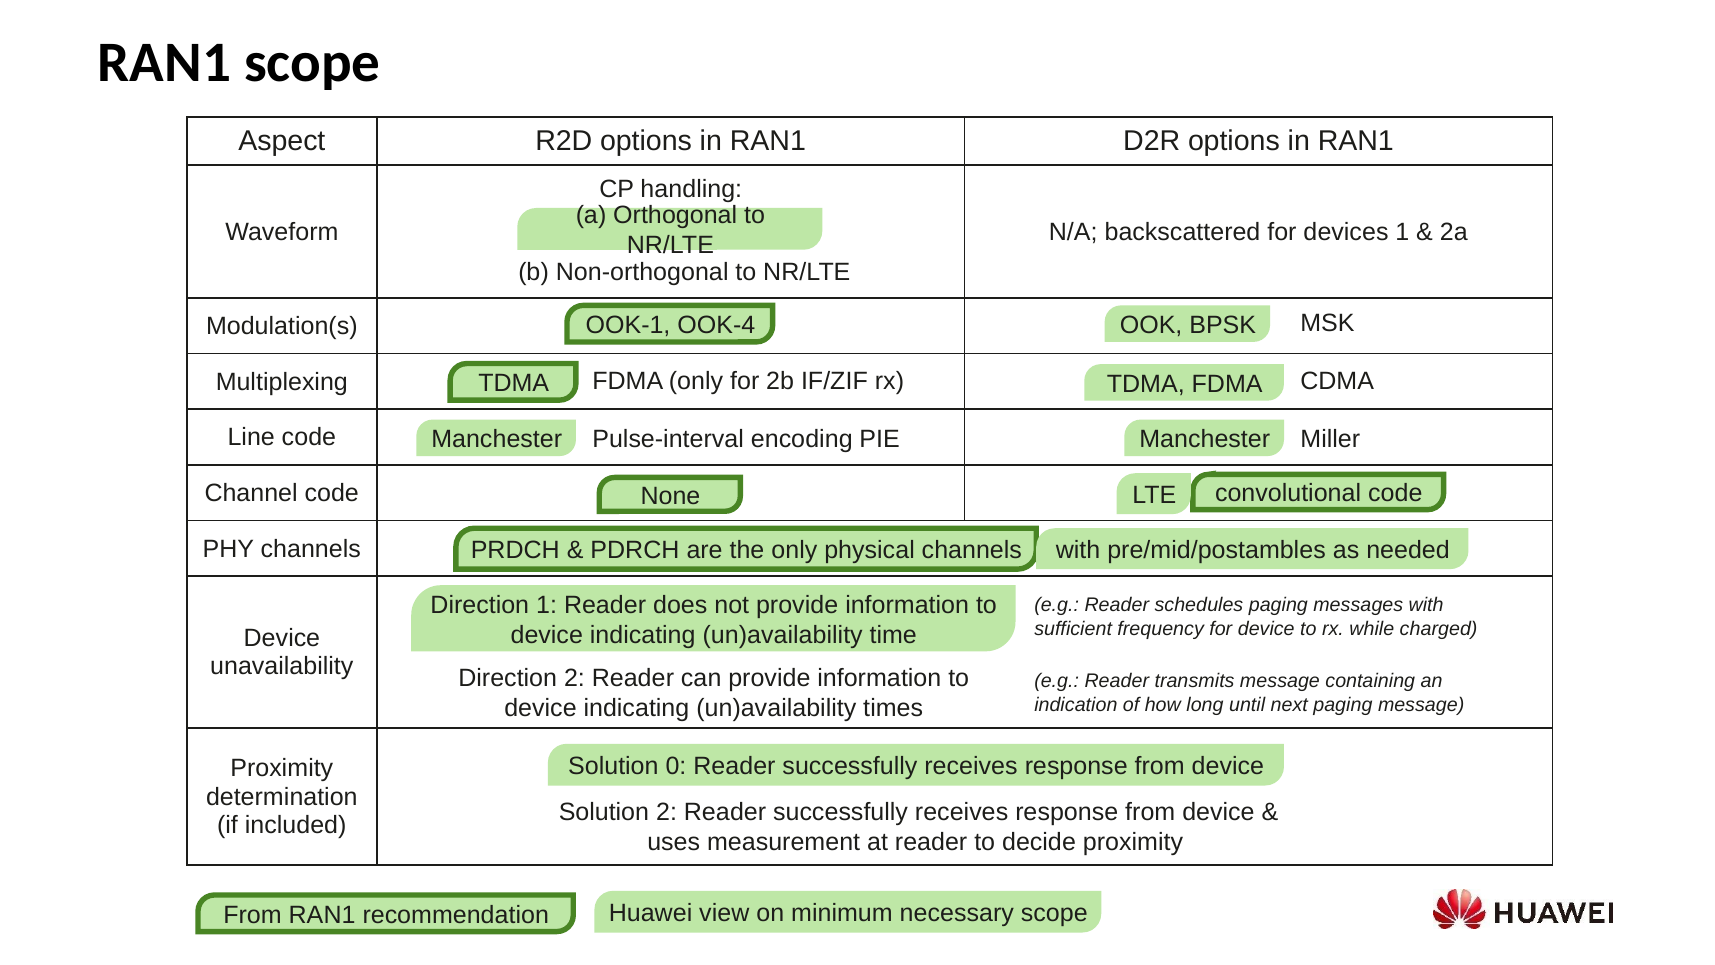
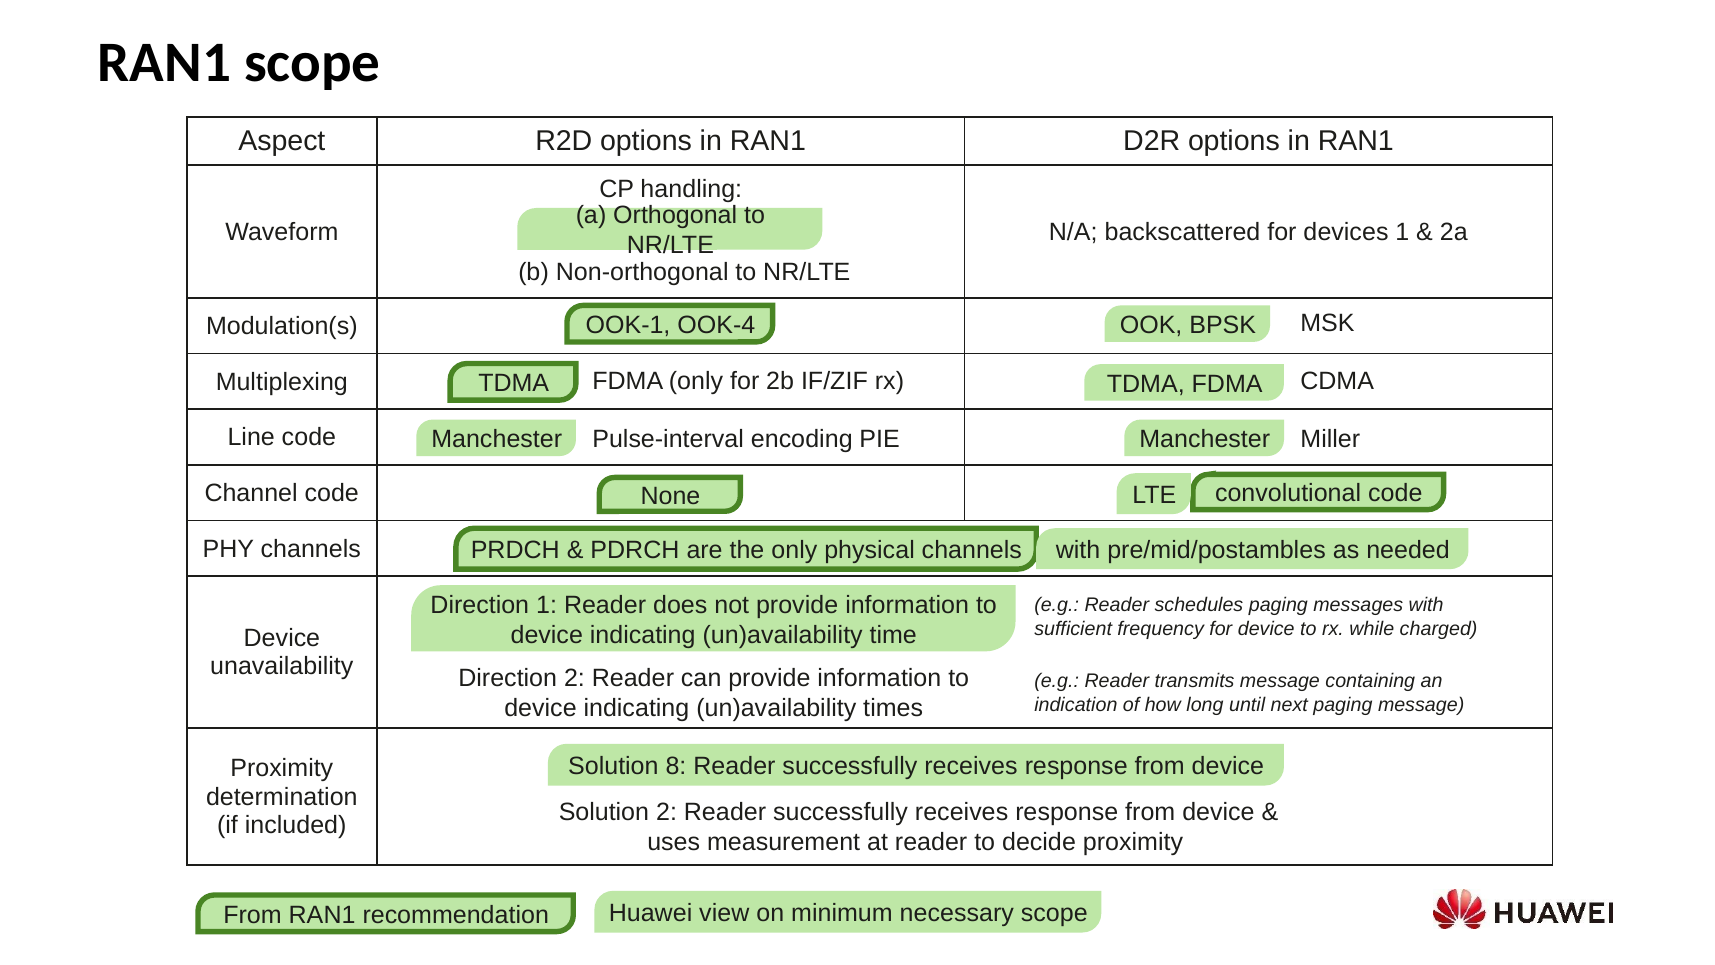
0: 0 -> 8 (676, 766)
